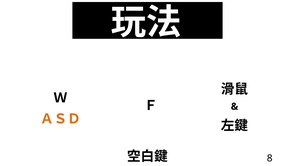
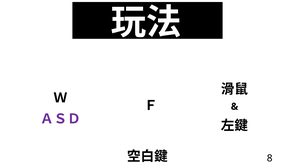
ＡＳＤ colour: orange -> purple (60, 119)
